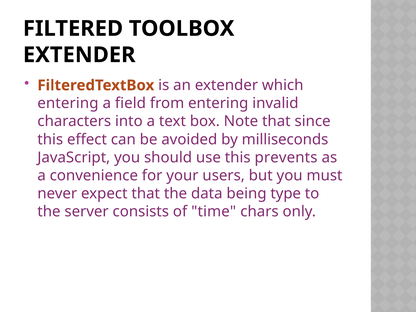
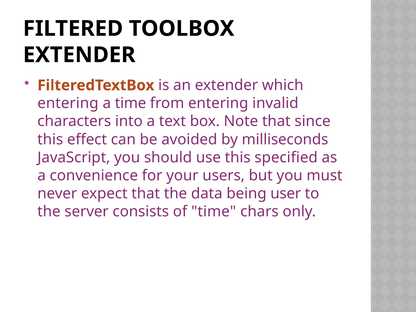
a field: field -> time (131, 103)
prevents: prevents -> specified (286, 157)
type: type -> user (286, 193)
